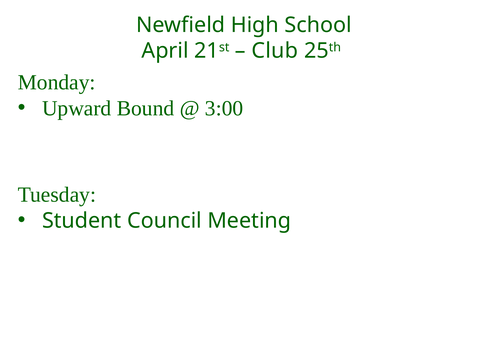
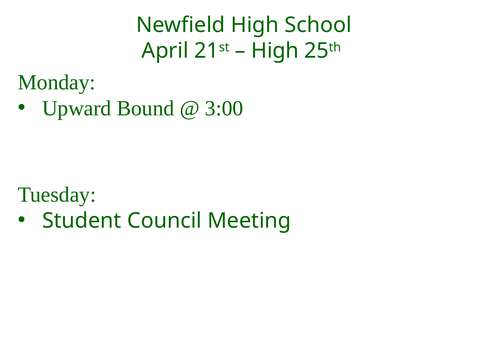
Club: Club -> High (275, 51)
